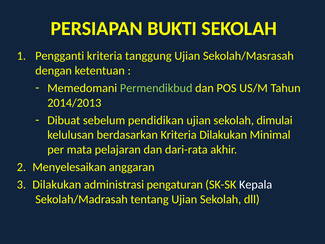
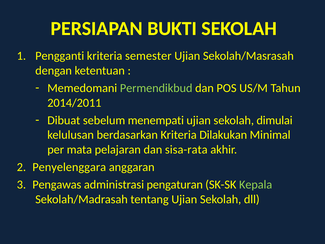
tanggung: tanggung -> semester (148, 56)
2014/2013: 2014/2013 -> 2014/2011 (74, 103)
pendidikan: pendidikan -> menempati (156, 120)
dari-rata: dari-rata -> sisa-rata (186, 149)
Menyelesaikan: Menyelesaikan -> Penyelenggara (69, 167)
3 Dilakukan: Dilakukan -> Pengawas (57, 185)
Kepala colour: white -> light green (256, 185)
